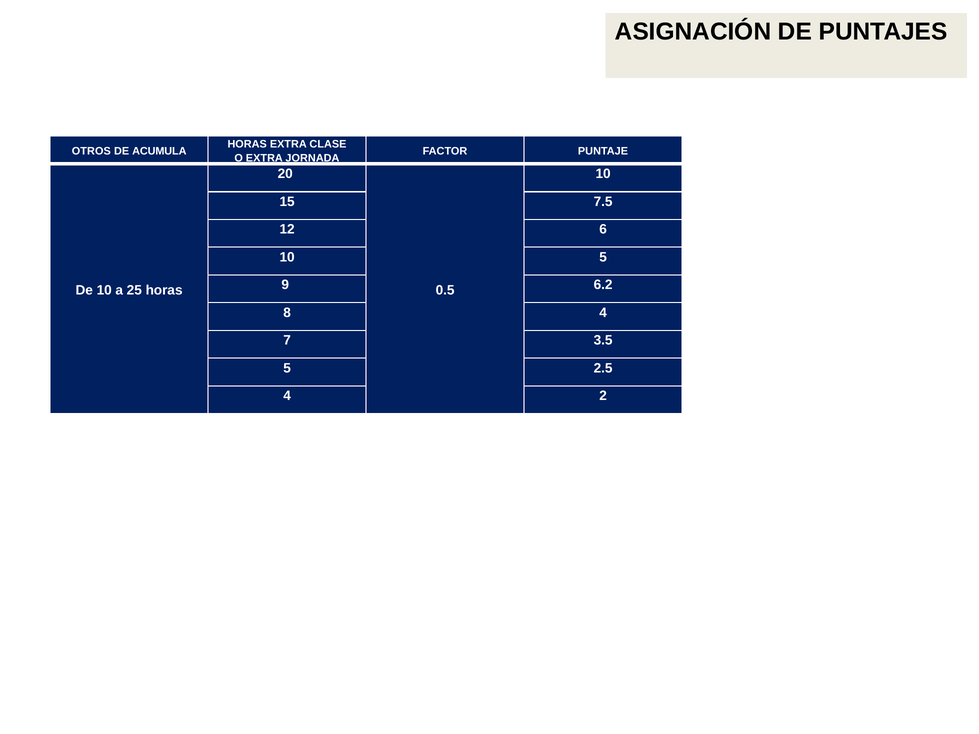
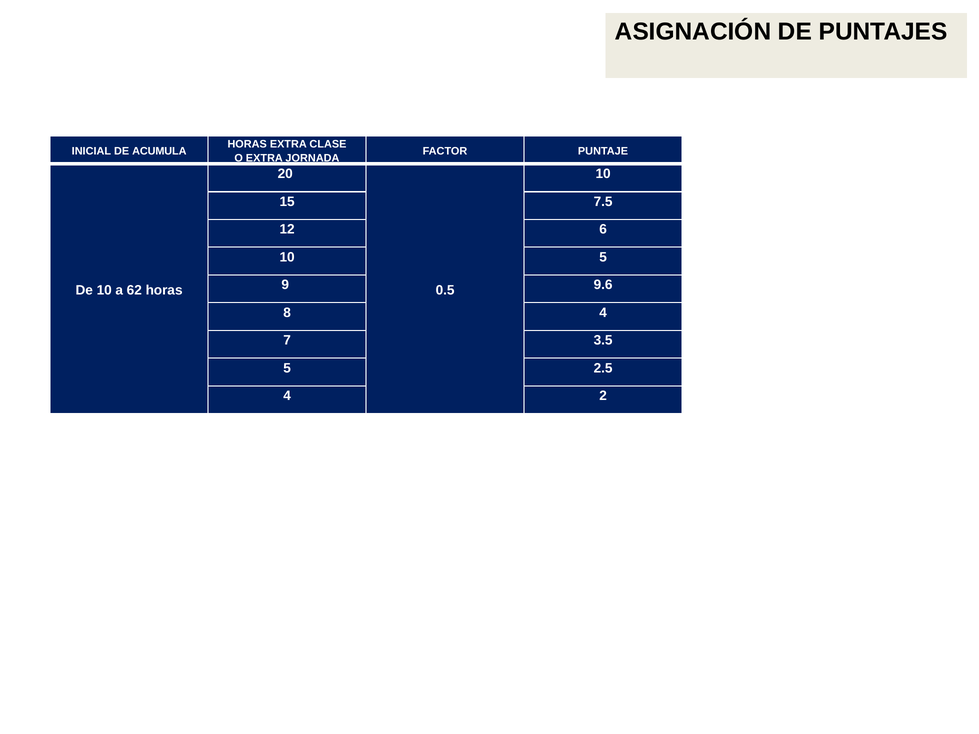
OTROS: OTROS -> INICIAL (91, 151)
6.2: 6.2 -> 9.6 (603, 285)
25: 25 -> 62 (134, 290)
